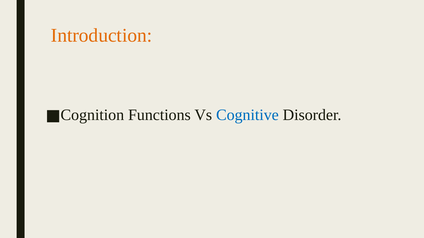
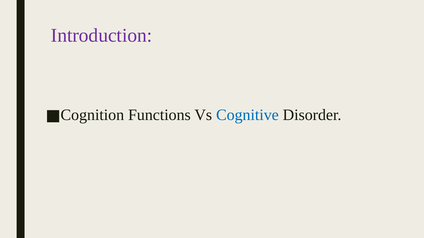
Introduction colour: orange -> purple (102, 36)
